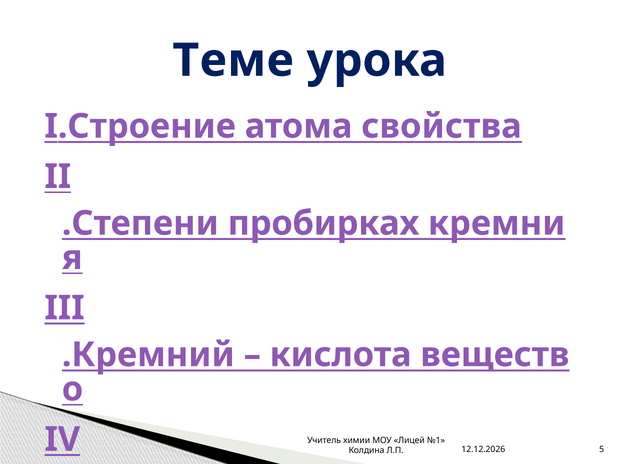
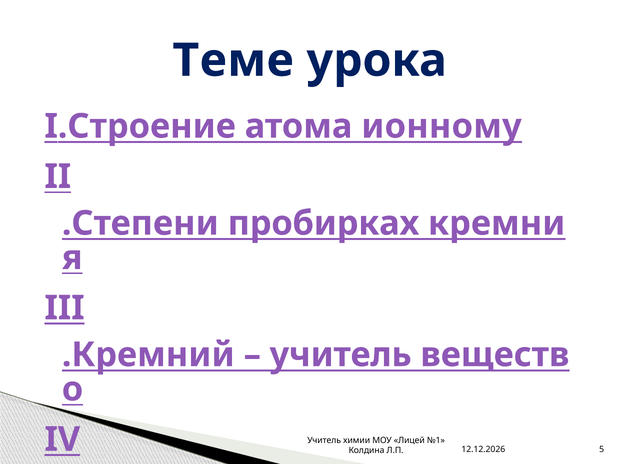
свойства: свойства -> ионному (441, 126)
кислота: кислота -> учитель (341, 355)
